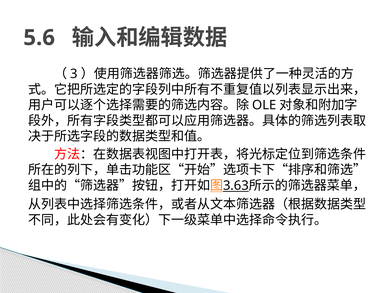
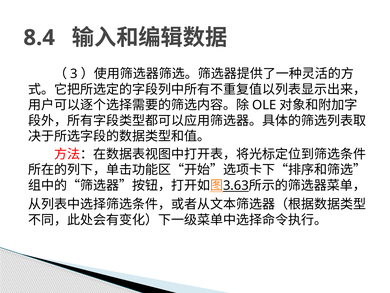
5.6: 5.6 -> 8.4 (39, 38)
